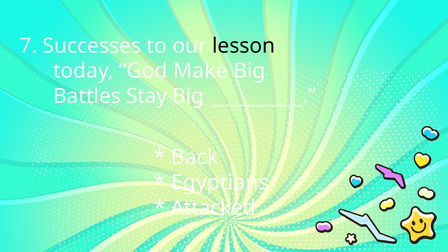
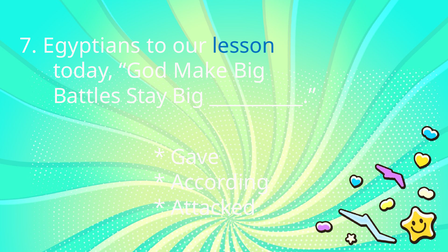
Successes: Successes -> Egyptians (92, 46)
lesson colour: black -> blue (244, 46)
Back: Back -> Gave (195, 157)
Egyptians: Egyptians -> According (220, 183)
